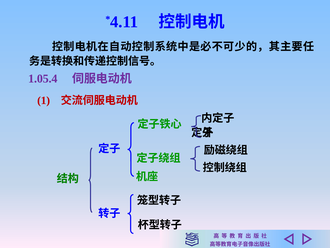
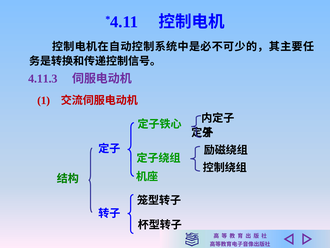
1.05.4: 1.05.4 -> 4.11.3 (43, 79)
